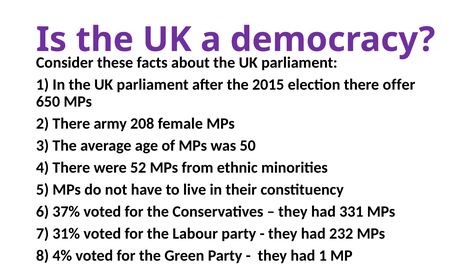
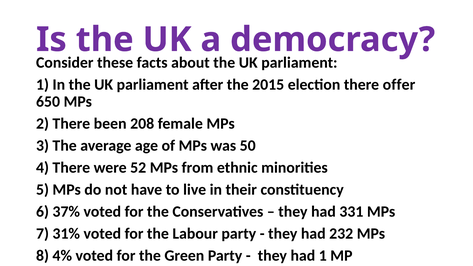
army: army -> been (110, 124)
